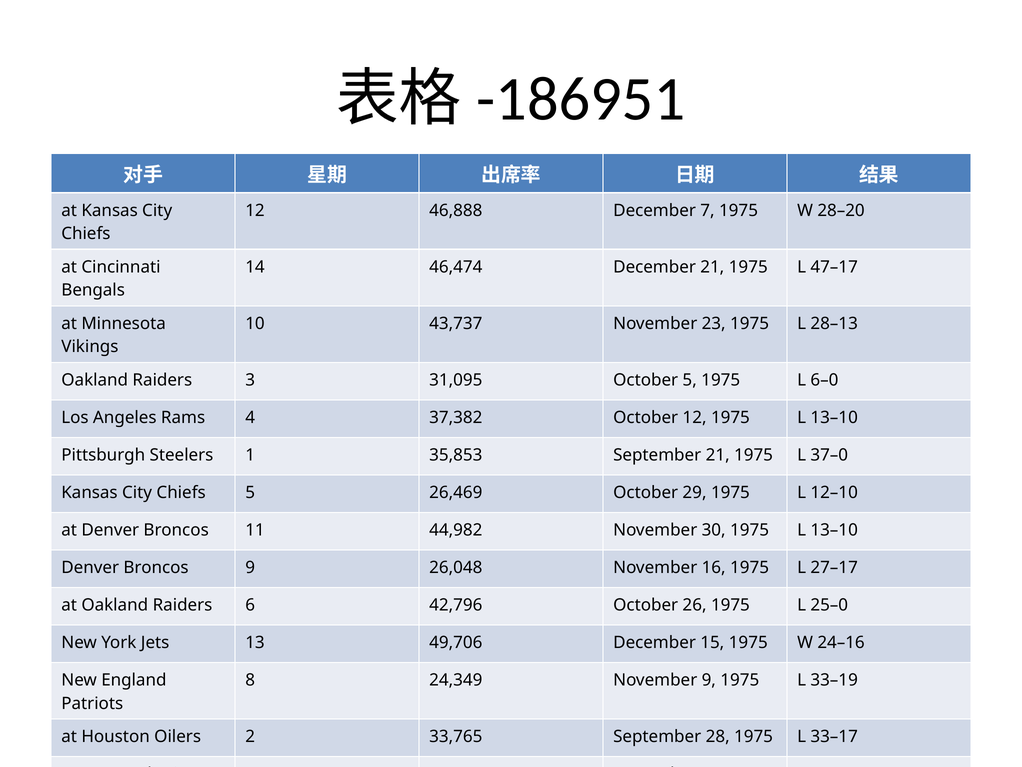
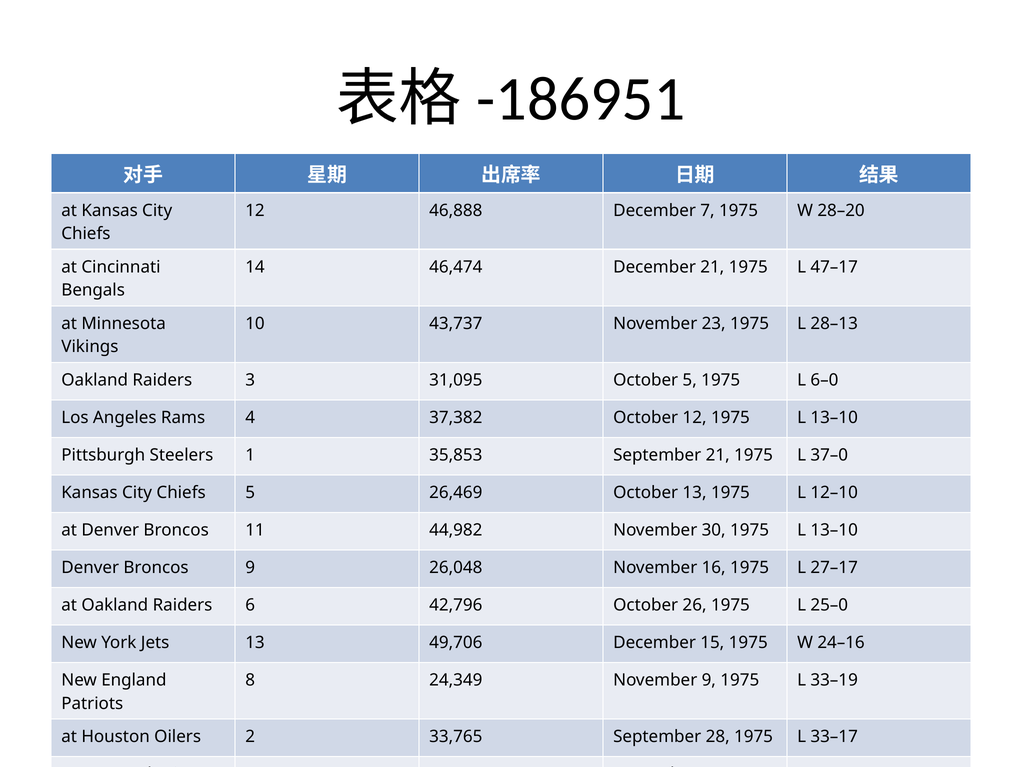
October 29: 29 -> 13 (695, 492)
